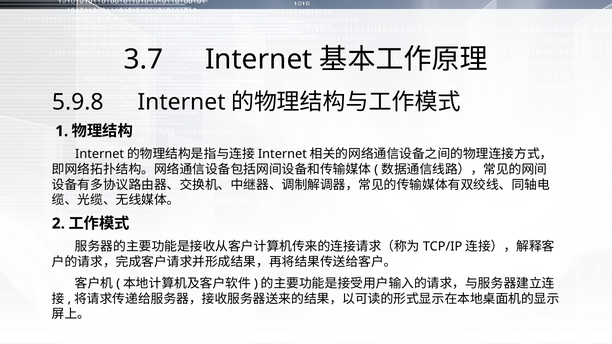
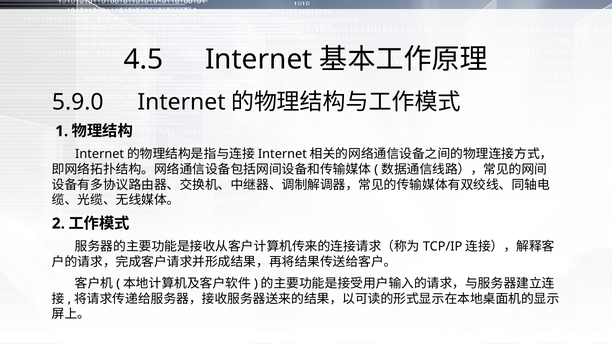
3.7: 3.7 -> 4.5 (144, 60)
5.9.8: 5.9.8 -> 5.9.0 (78, 102)
